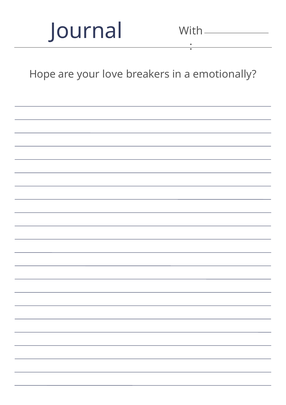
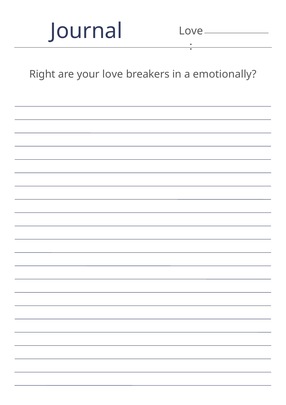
With: With -> Love (191, 31)
Hope: Hope -> Right (42, 74)
